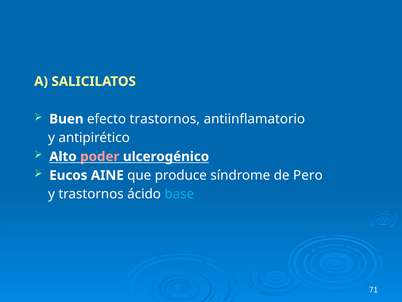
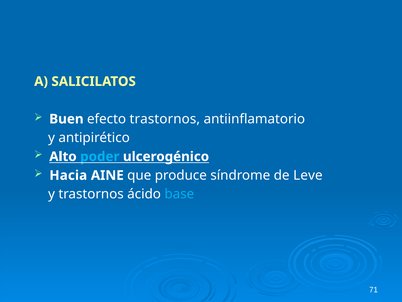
poder colour: pink -> light blue (100, 156)
Eucos: Eucos -> Hacia (68, 175)
Pero: Pero -> Leve (308, 175)
